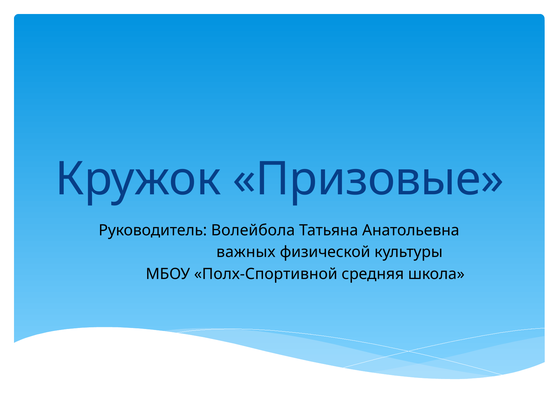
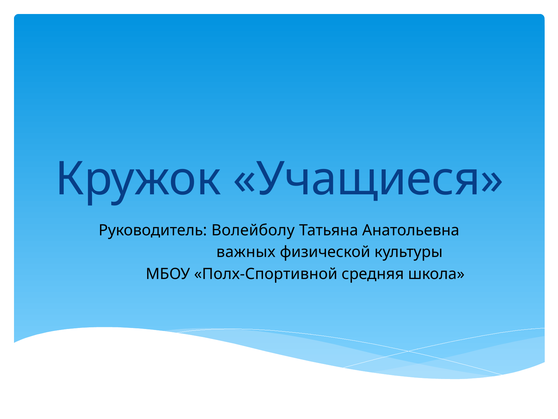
Призовые: Призовые -> Учащиеся (368, 179)
Волейбола: Волейбола -> Волейболу (253, 230)
